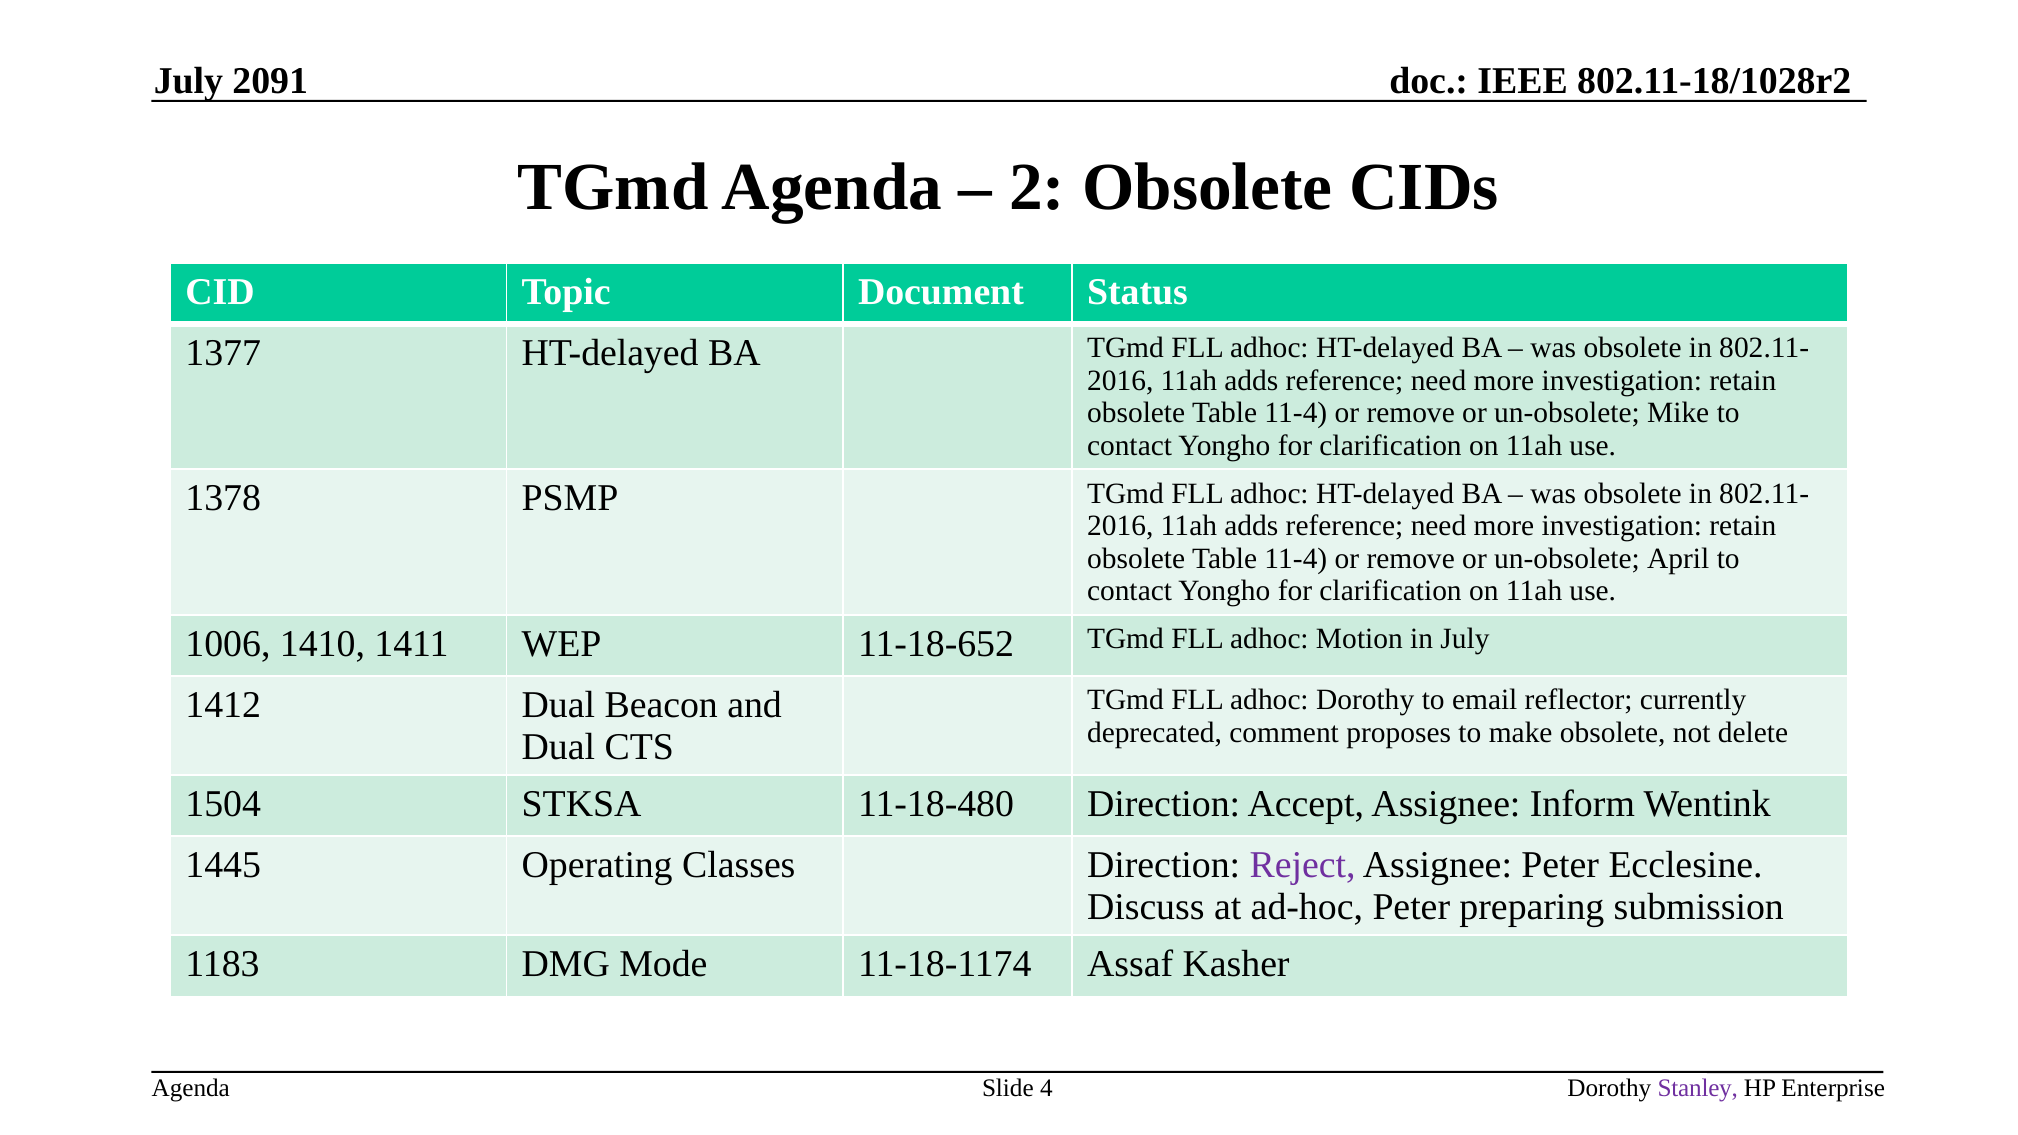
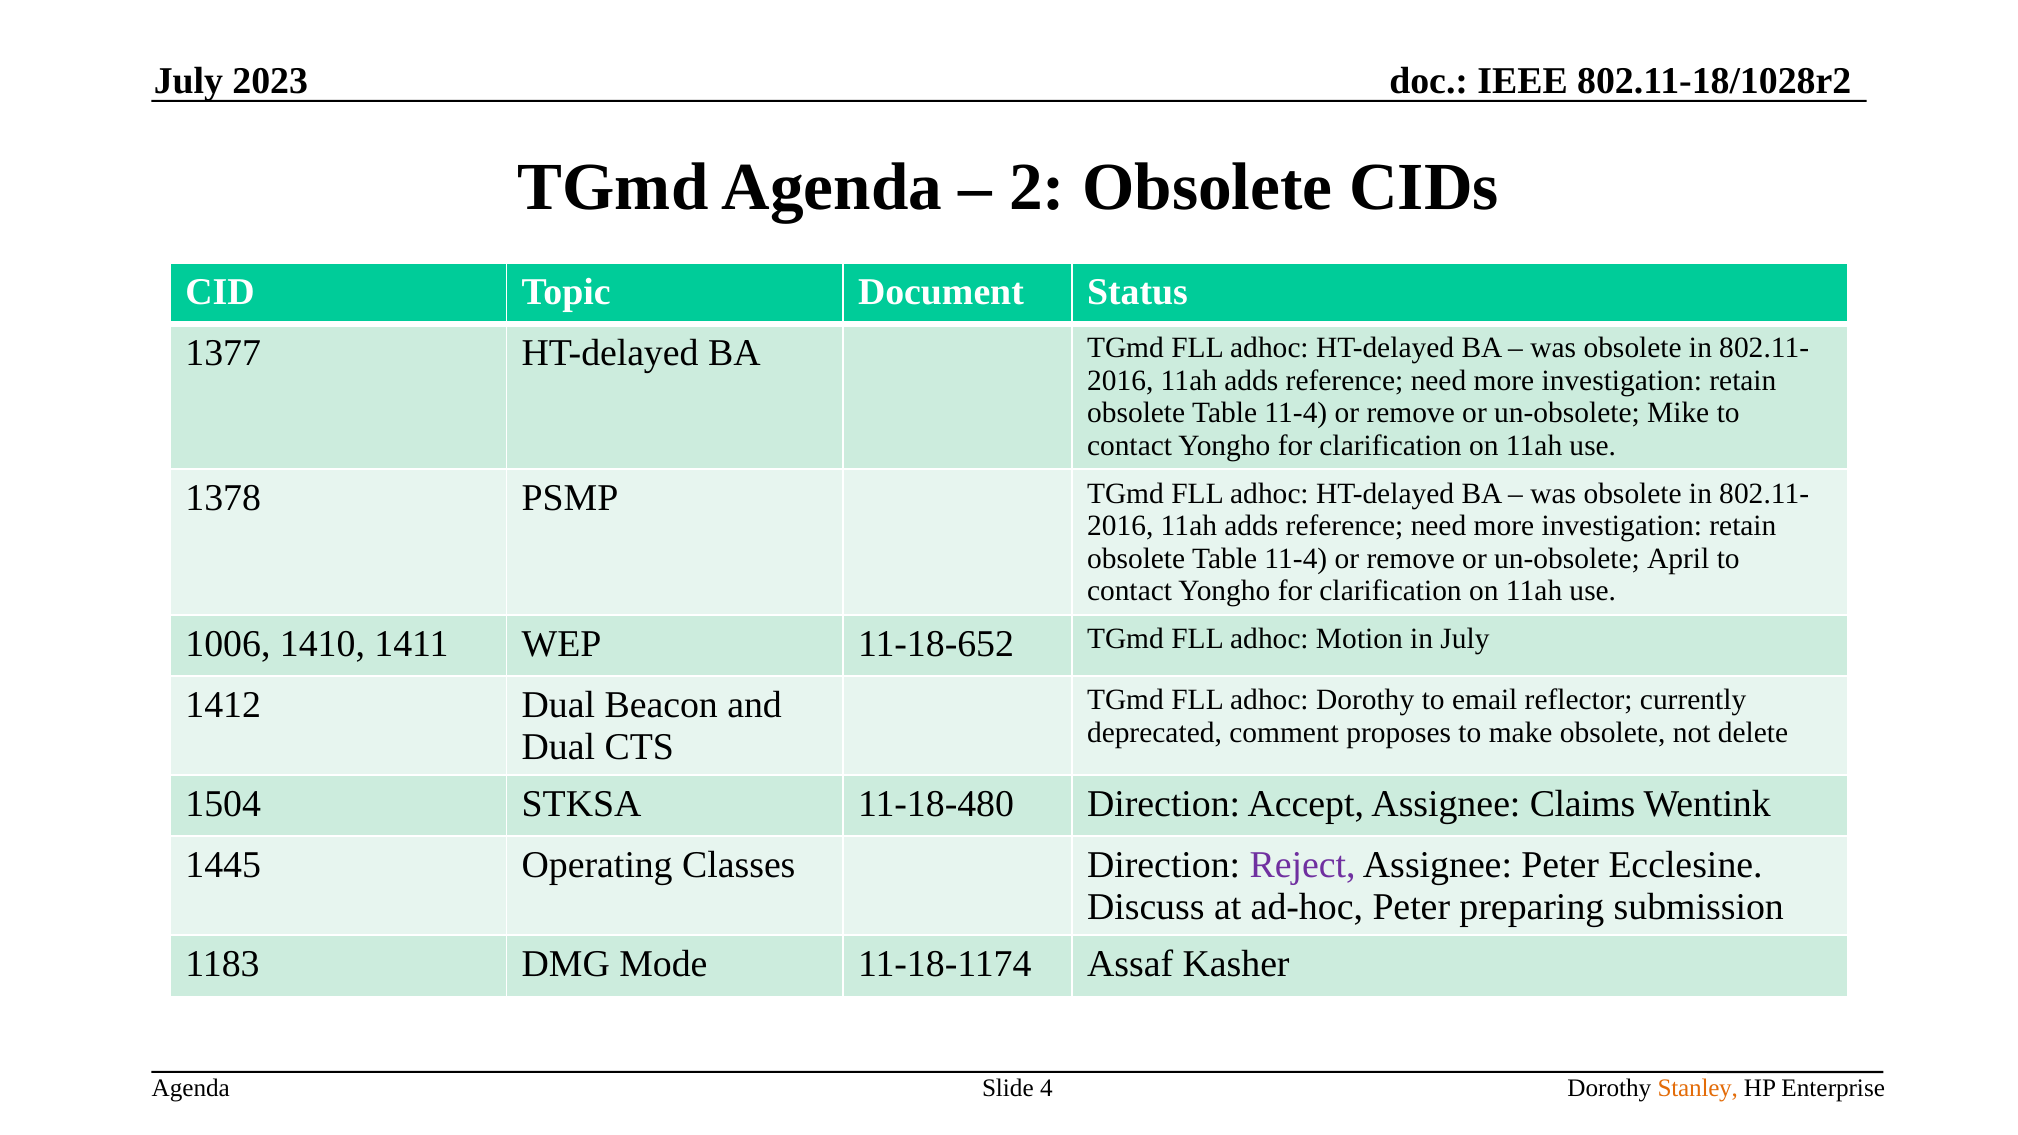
2091: 2091 -> 2023 (270, 81)
Inform: Inform -> Claims (1583, 804)
Stanley colour: purple -> orange (1698, 1089)
